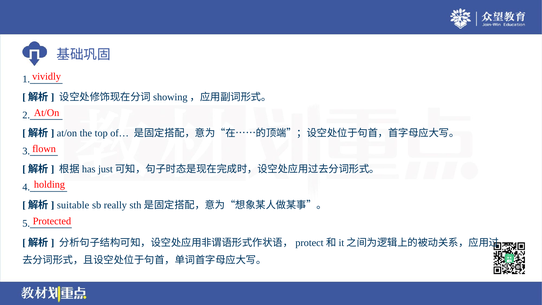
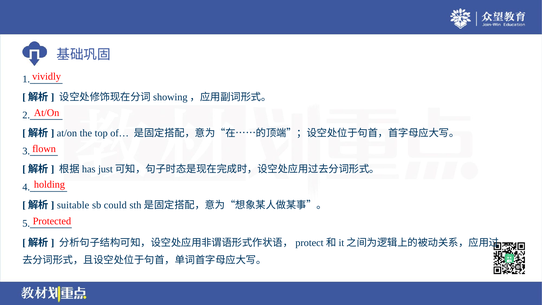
really: really -> could (115, 205)
